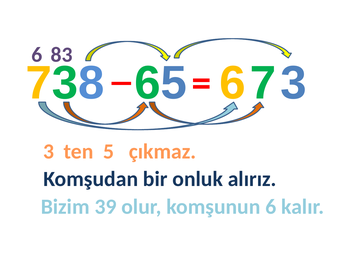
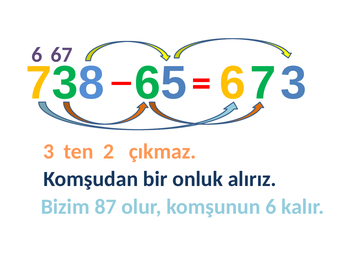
83: 83 -> 67 (62, 55)
5: 5 -> 2 (109, 152)
39: 39 -> 87 (106, 207)
